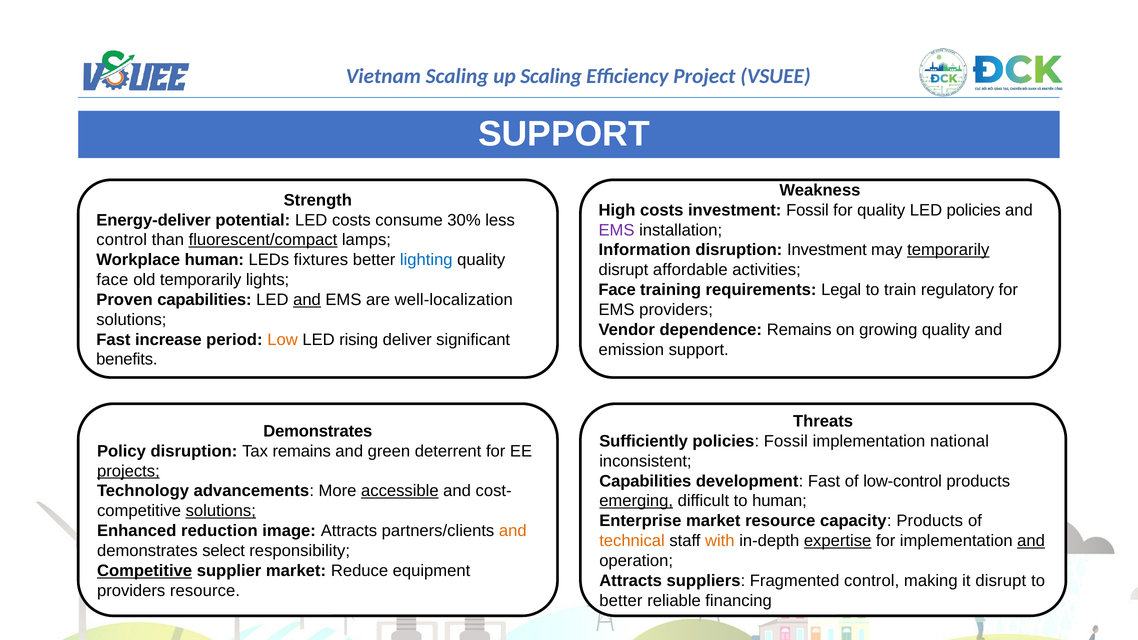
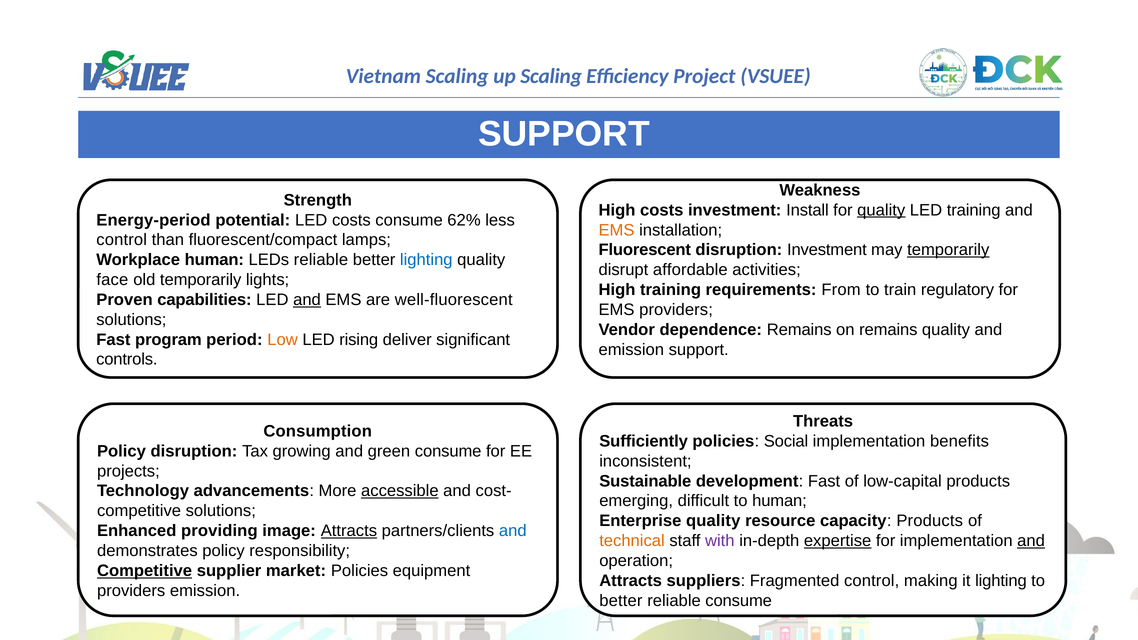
investment Fossil: Fossil -> Install (807, 210)
quality underline: none -> present (881, 210)
LED policies: policies -> training (974, 210)
Energy-deliver: Energy-deliver -> Energy-period (153, 220)
30%: 30% -> 62% (464, 220)
EMS colour: purple -> orange (617, 230)
fluorescent/compact underline: present -> none (263, 240)
Information: Information -> Fluorescent (645, 250)
LEDs fixtures: fixtures -> reliable (321, 260)
Face: Face -> High (617, 290)
Legal: Legal -> From (841, 290)
well-localization: well-localization -> well-fluorescent (454, 300)
on growing: growing -> remains (888, 330)
increase: increase -> program (168, 340)
benefits: benefits -> controls (127, 360)
Demonstrates: Demonstrates -> Consumption (318, 431)
policies Fossil: Fossil -> Social (786, 441)
national: national -> benefits (960, 441)
Tax remains: remains -> growing (302, 451)
green deterrent: deterrent -> consume (448, 451)
projects underline: present -> none (128, 471)
Capabilities: Capabilities -> Sustainable (645, 481)
low-control: low-control -> low-capital (903, 481)
emerging underline: present -> none (636, 501)
solutions underline: present -> none (221, 511)
Enterprise market: market -> quality (713, 521)
reduction: reduction -> providing (219, 531)
Attracts underline: none -> present (349, 531)
and colour: orange -> blue (513, 531)
with colour: orange -> purple (720, 541)
demonstrates select: select -> policy (224, 551)
market Reduce: Reduce -> Policies (360, 571)
it disrupt: disrupt -> lighting (1001, 581)
providers resource: resource -> emission (205, 591)
reliable financing: financing -> consume (739, 601)
